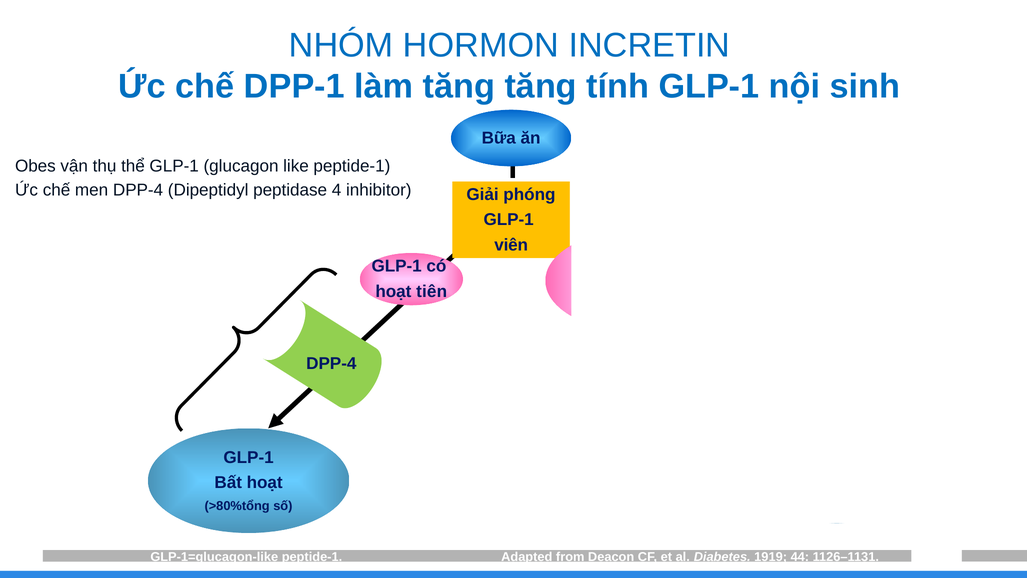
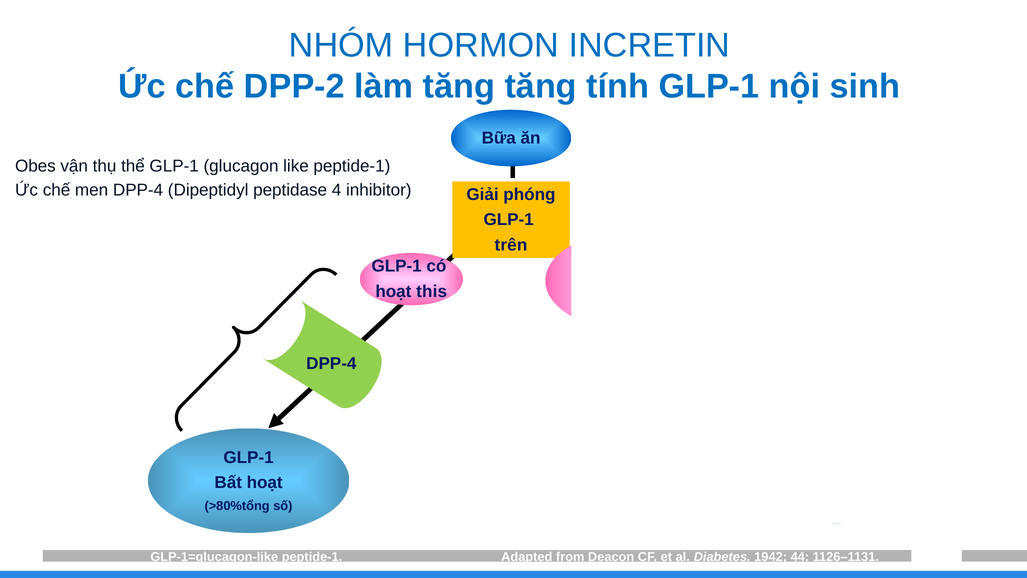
DPP-1: DPP-1 -> DPP-2 (294, 86)
viên: viên -> trên (511, 245)
tiên: tiên -> this (432, 291)
1919: 1919 -> 1942 (771, 557)
